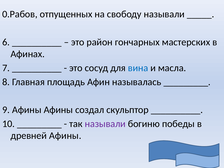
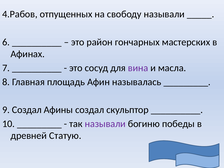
0.Рабов: 0.Рабов -> 4.Рабов (20, 14)
вина colour: blue -> purple (138, 68)
9 Афины: Афины -> Создал (27, 110)
древней Афины: Афины -> Статую (65, 136)
